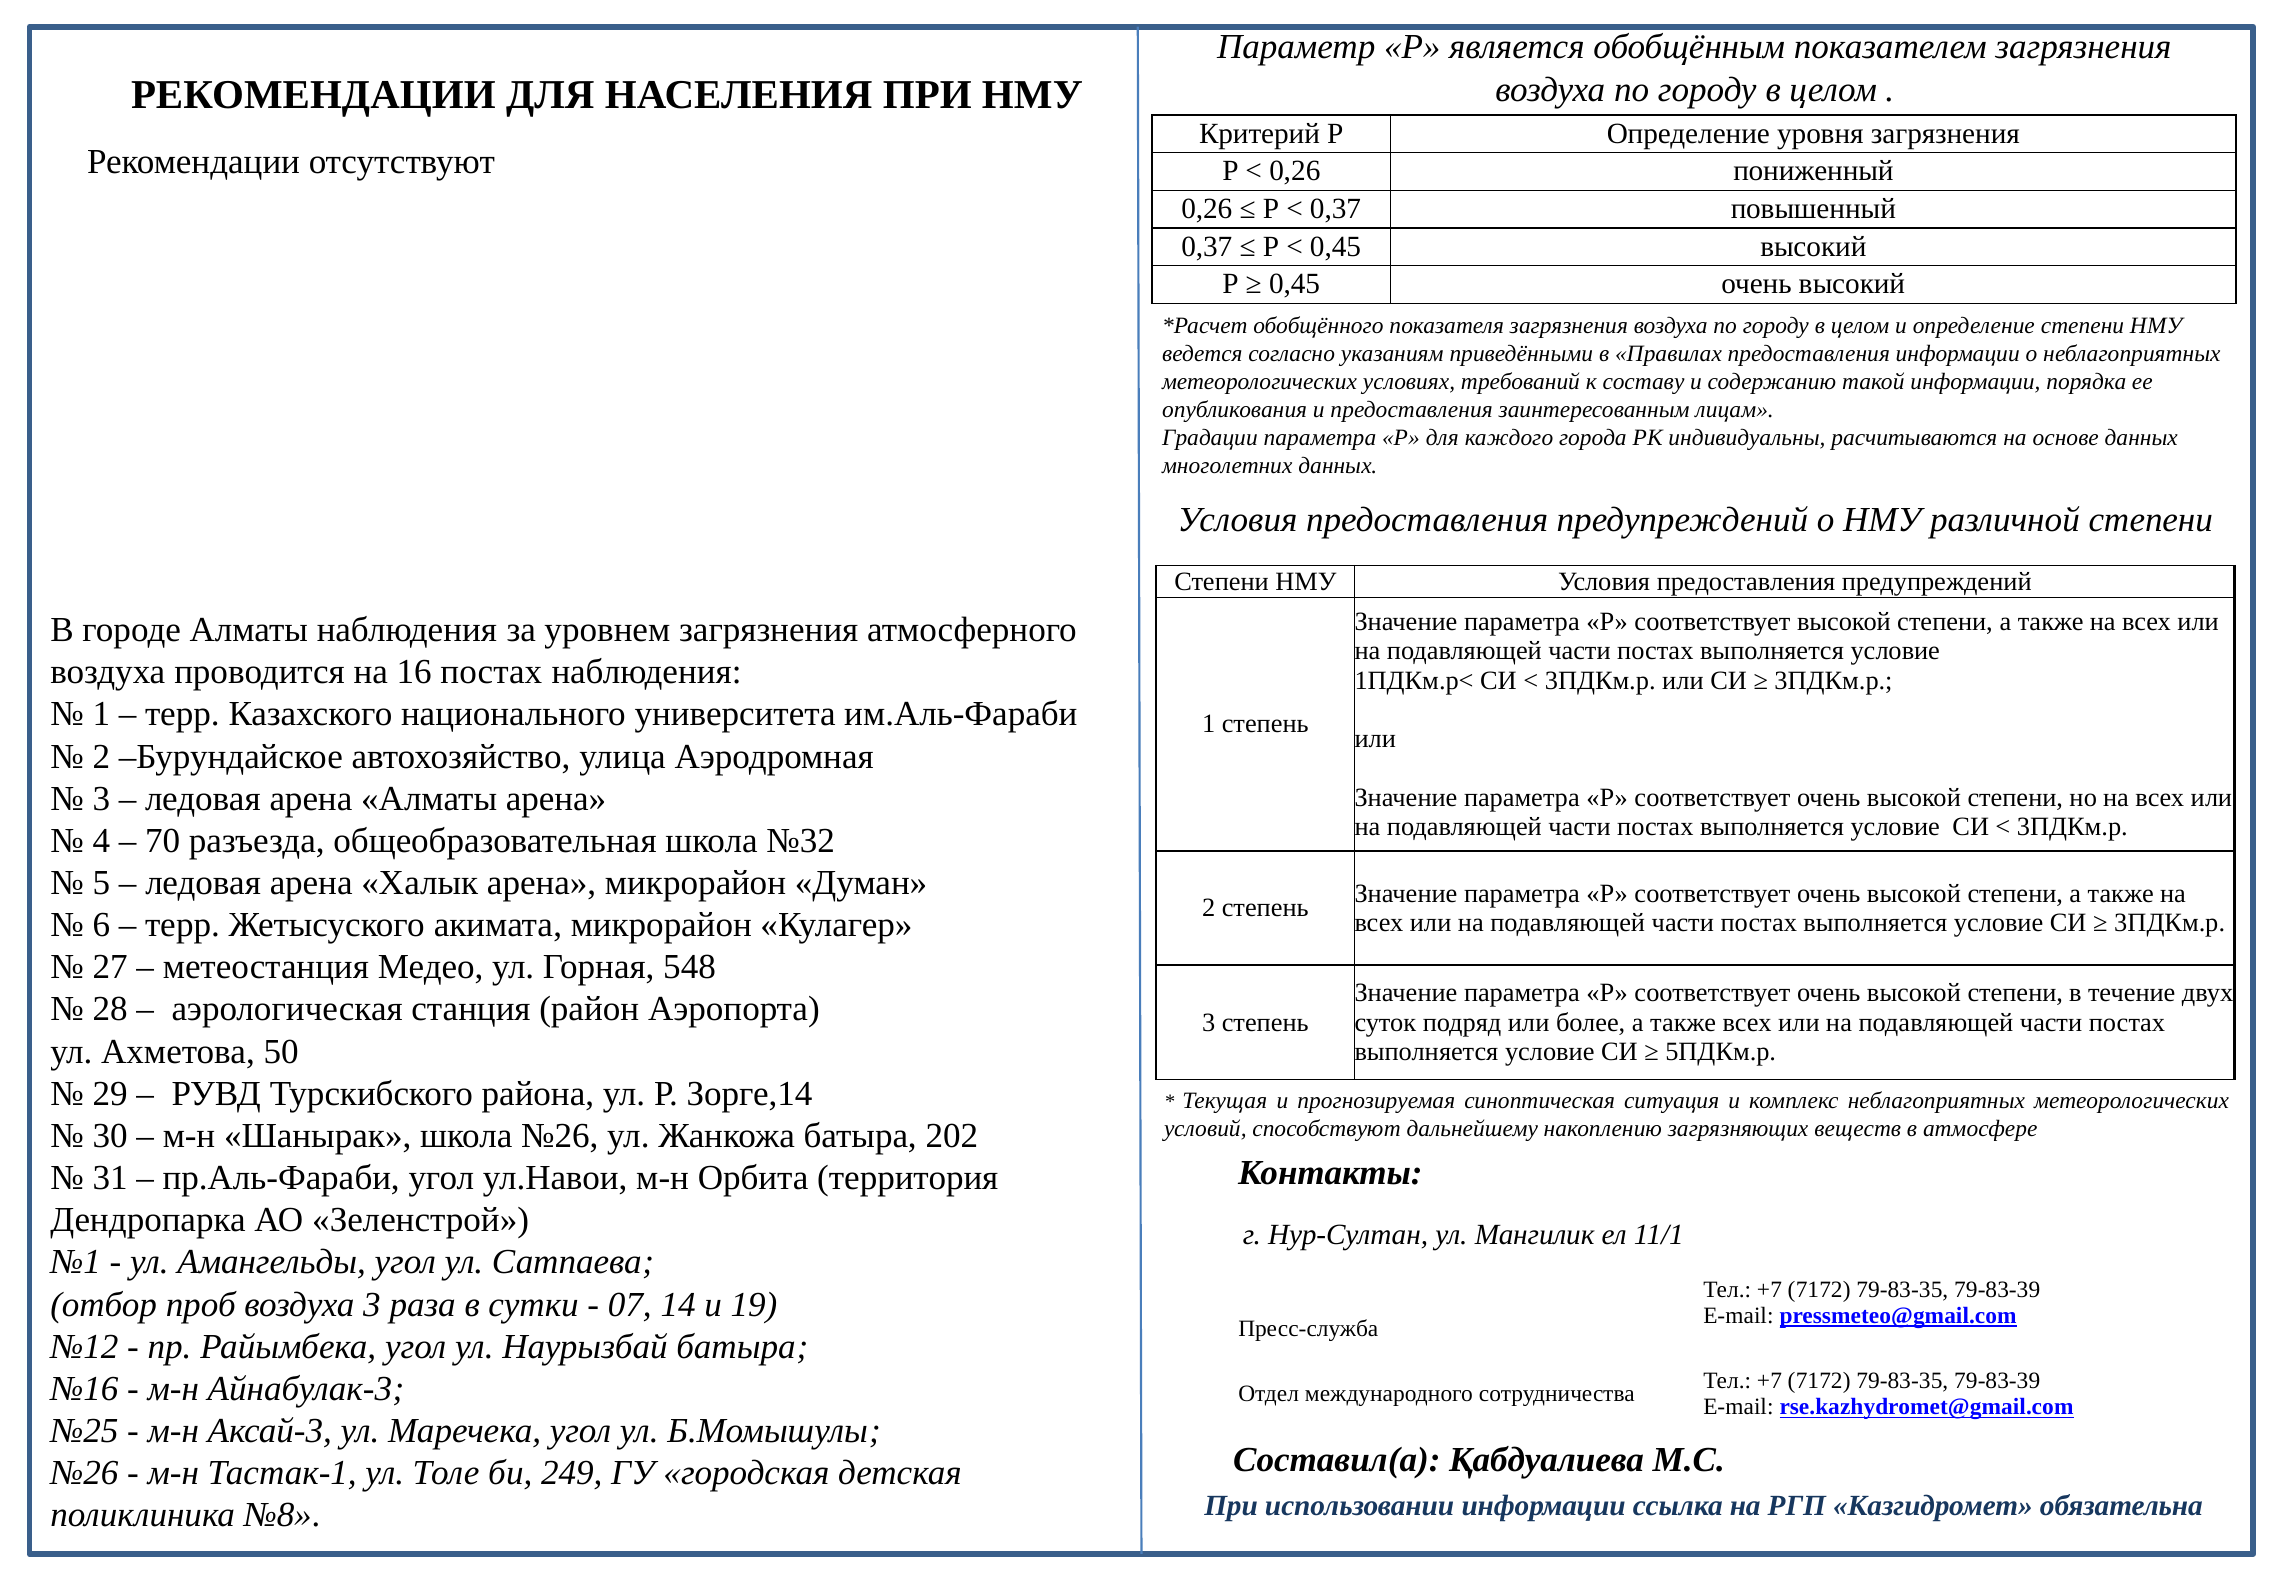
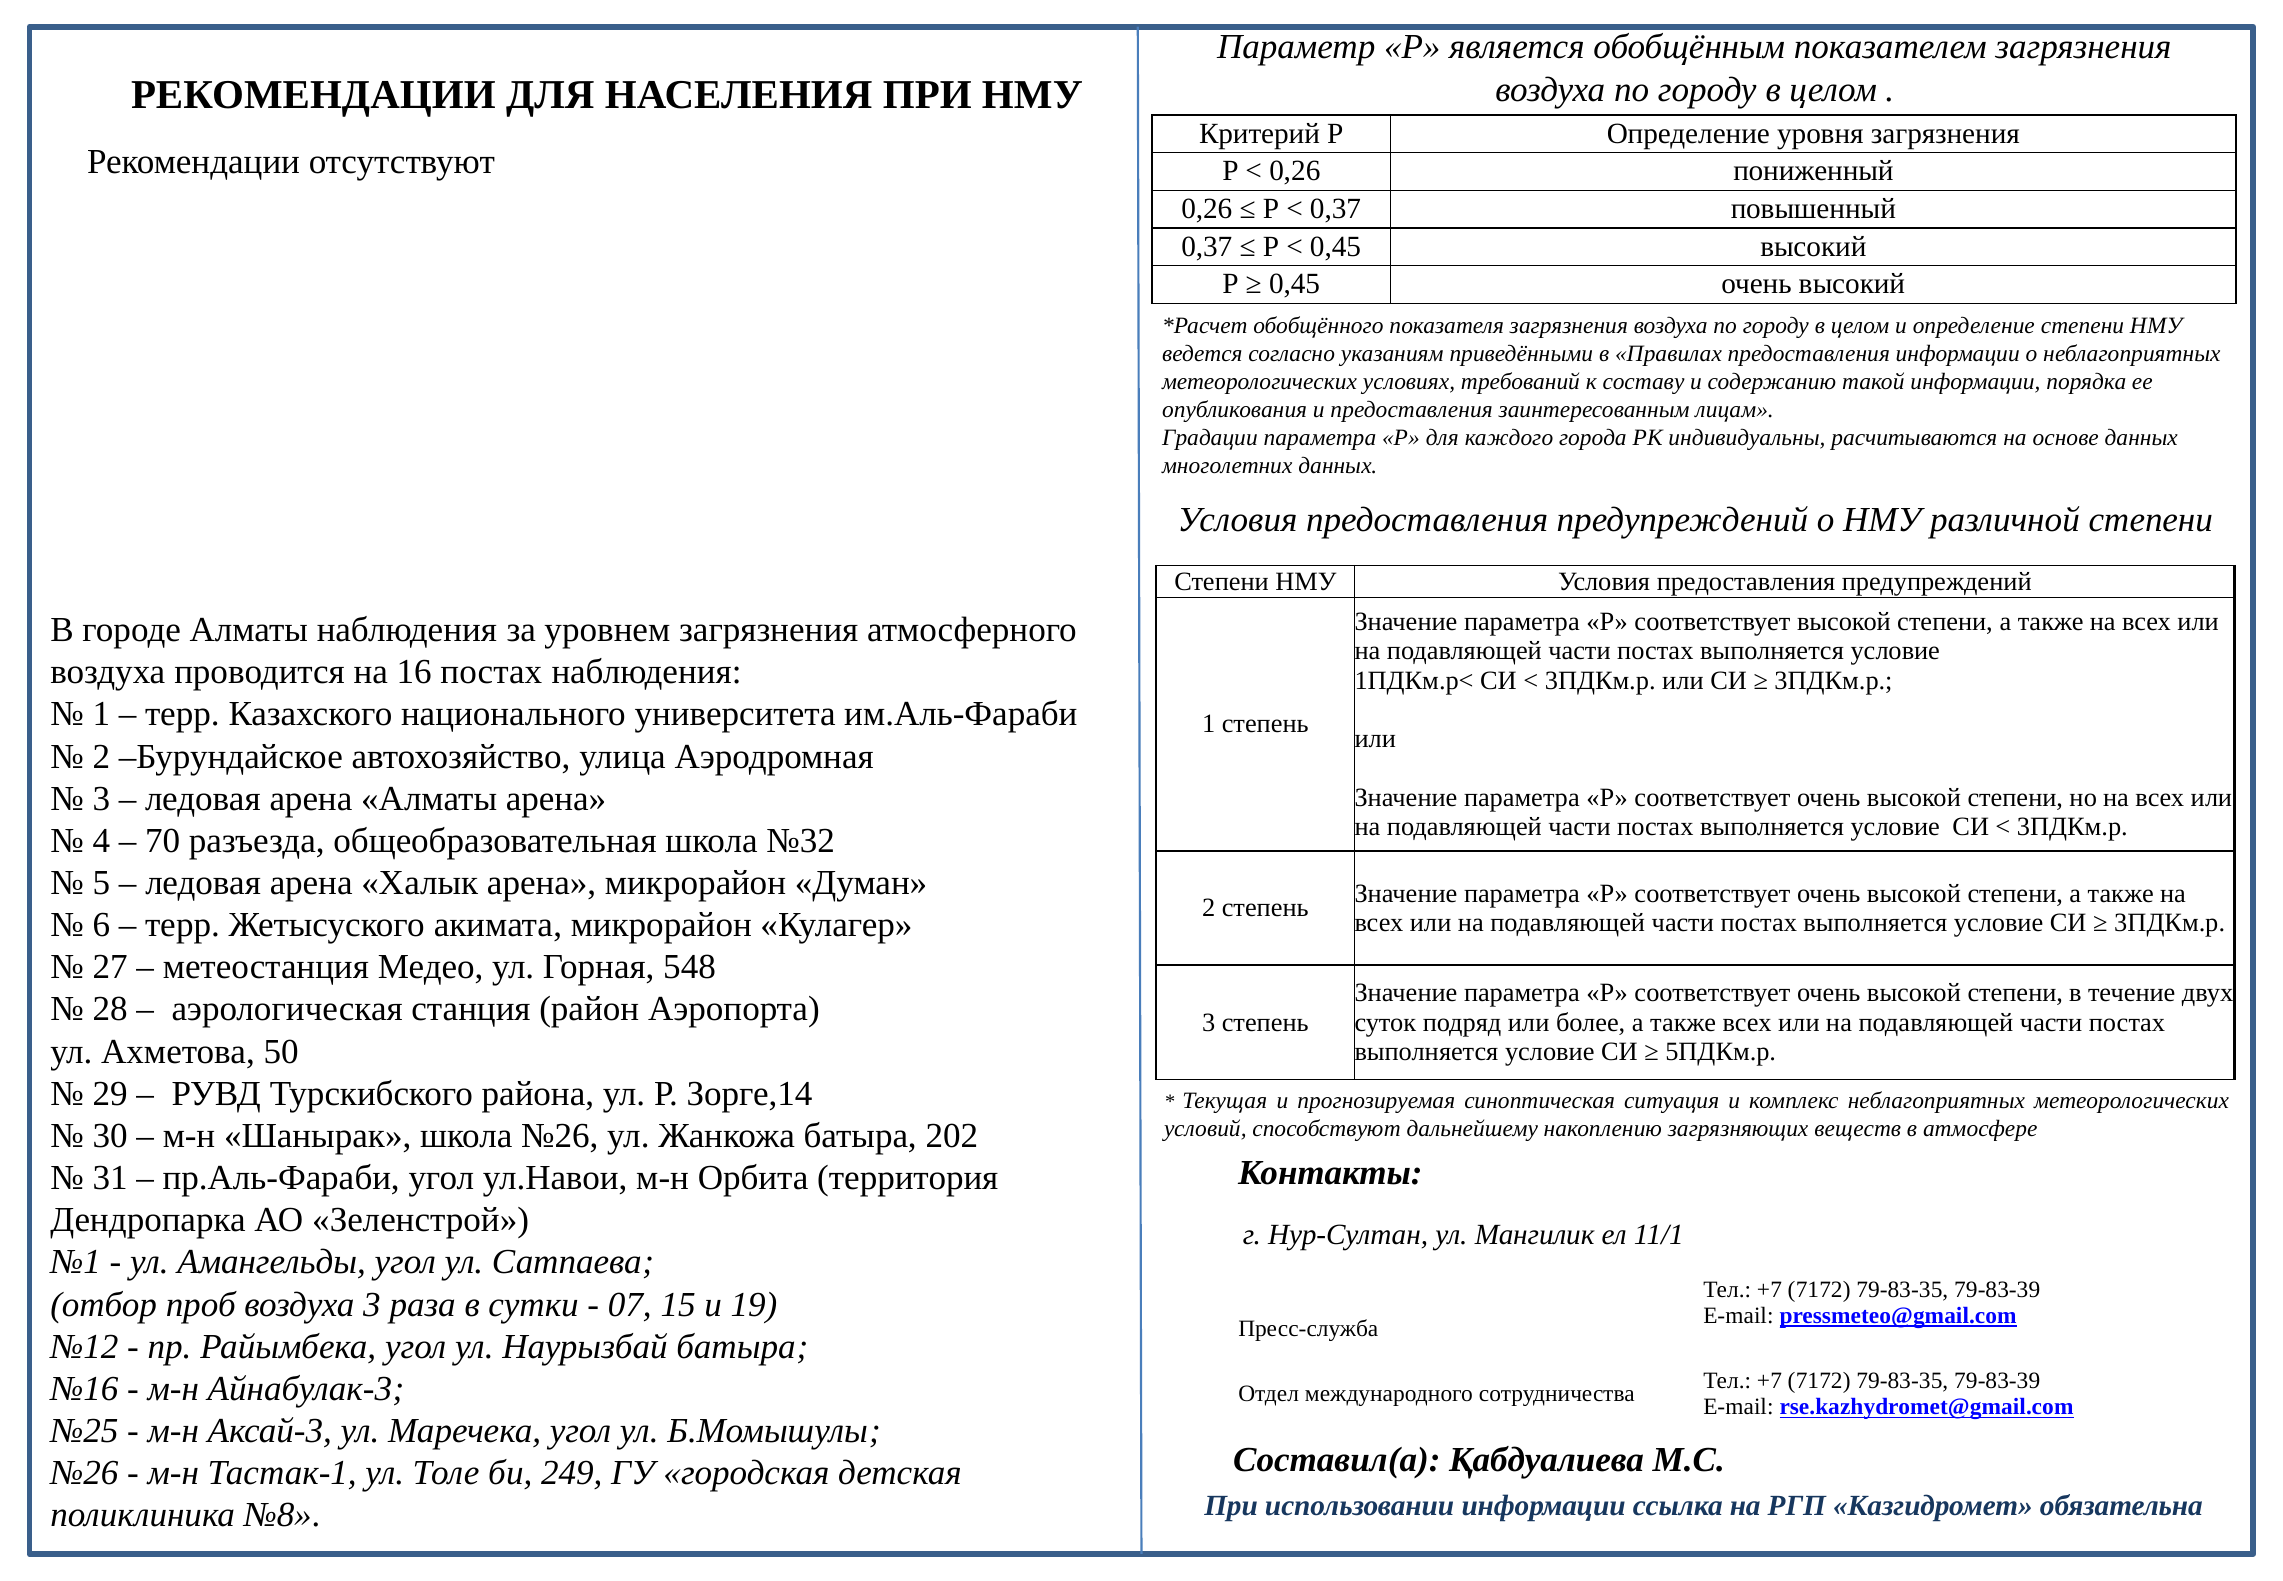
14: 14 -> 15 (678, 1304)
